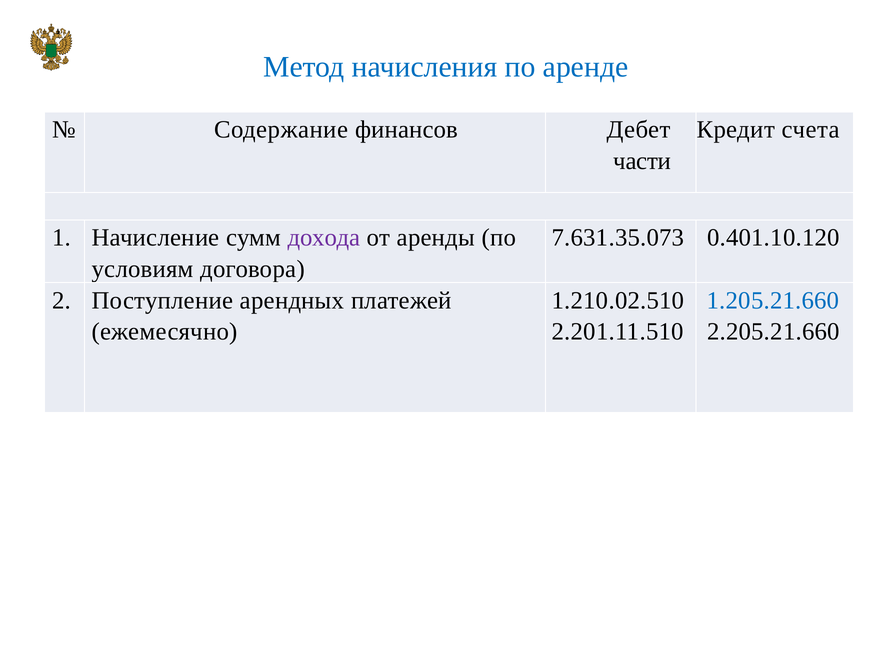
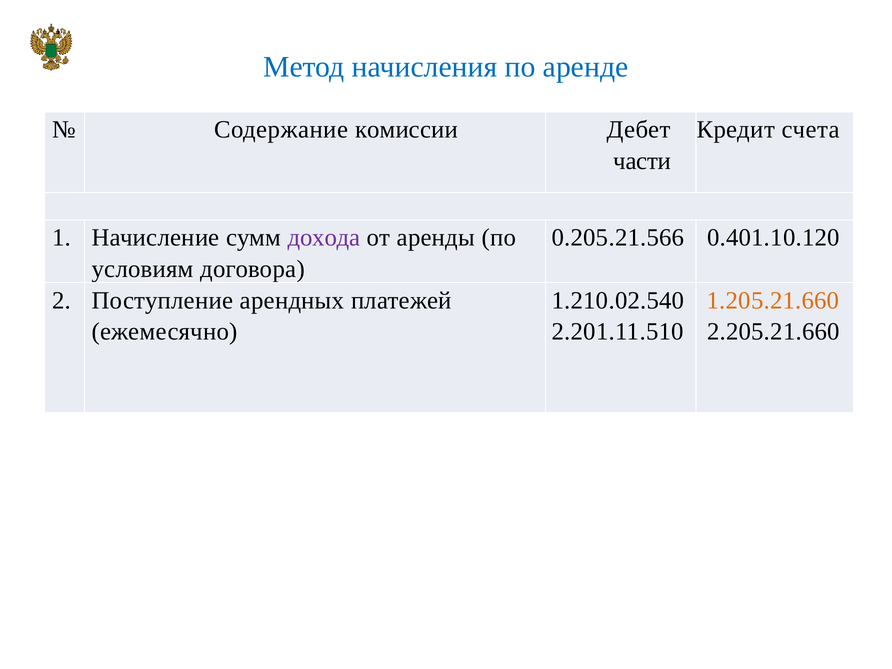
финансов: финансов -> комиссии (406, 130)
7.631.35.073: 7.631.35.073 -> 0.205.21.566 (618, 238)
1.210.02.510: 1.210.02.510 -> 1.210.02.540 (618, 300)
1.205.21.660 colour: blue -> orange (773, 300)
